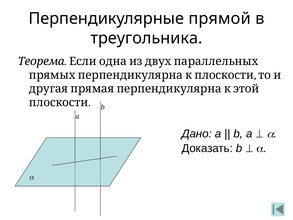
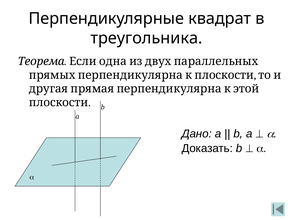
прямой: прямой -> квадрат (220, 18)
